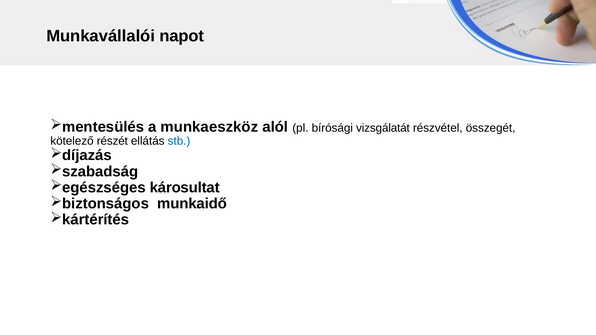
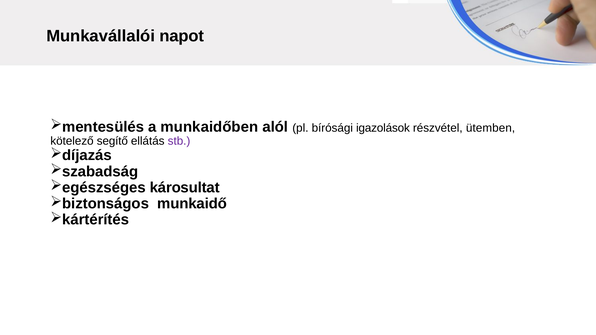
munkaeszköz: munkaeszköz -> munkaidőben (209, 127)
vizsgálatát: vizsgálatát -> igazolások (383, 128)
összegét: összegét -> ütemben (491, 128)
részét: részét -> segítő (112, 141)
stb colour: blue -> purple (179, 141)
